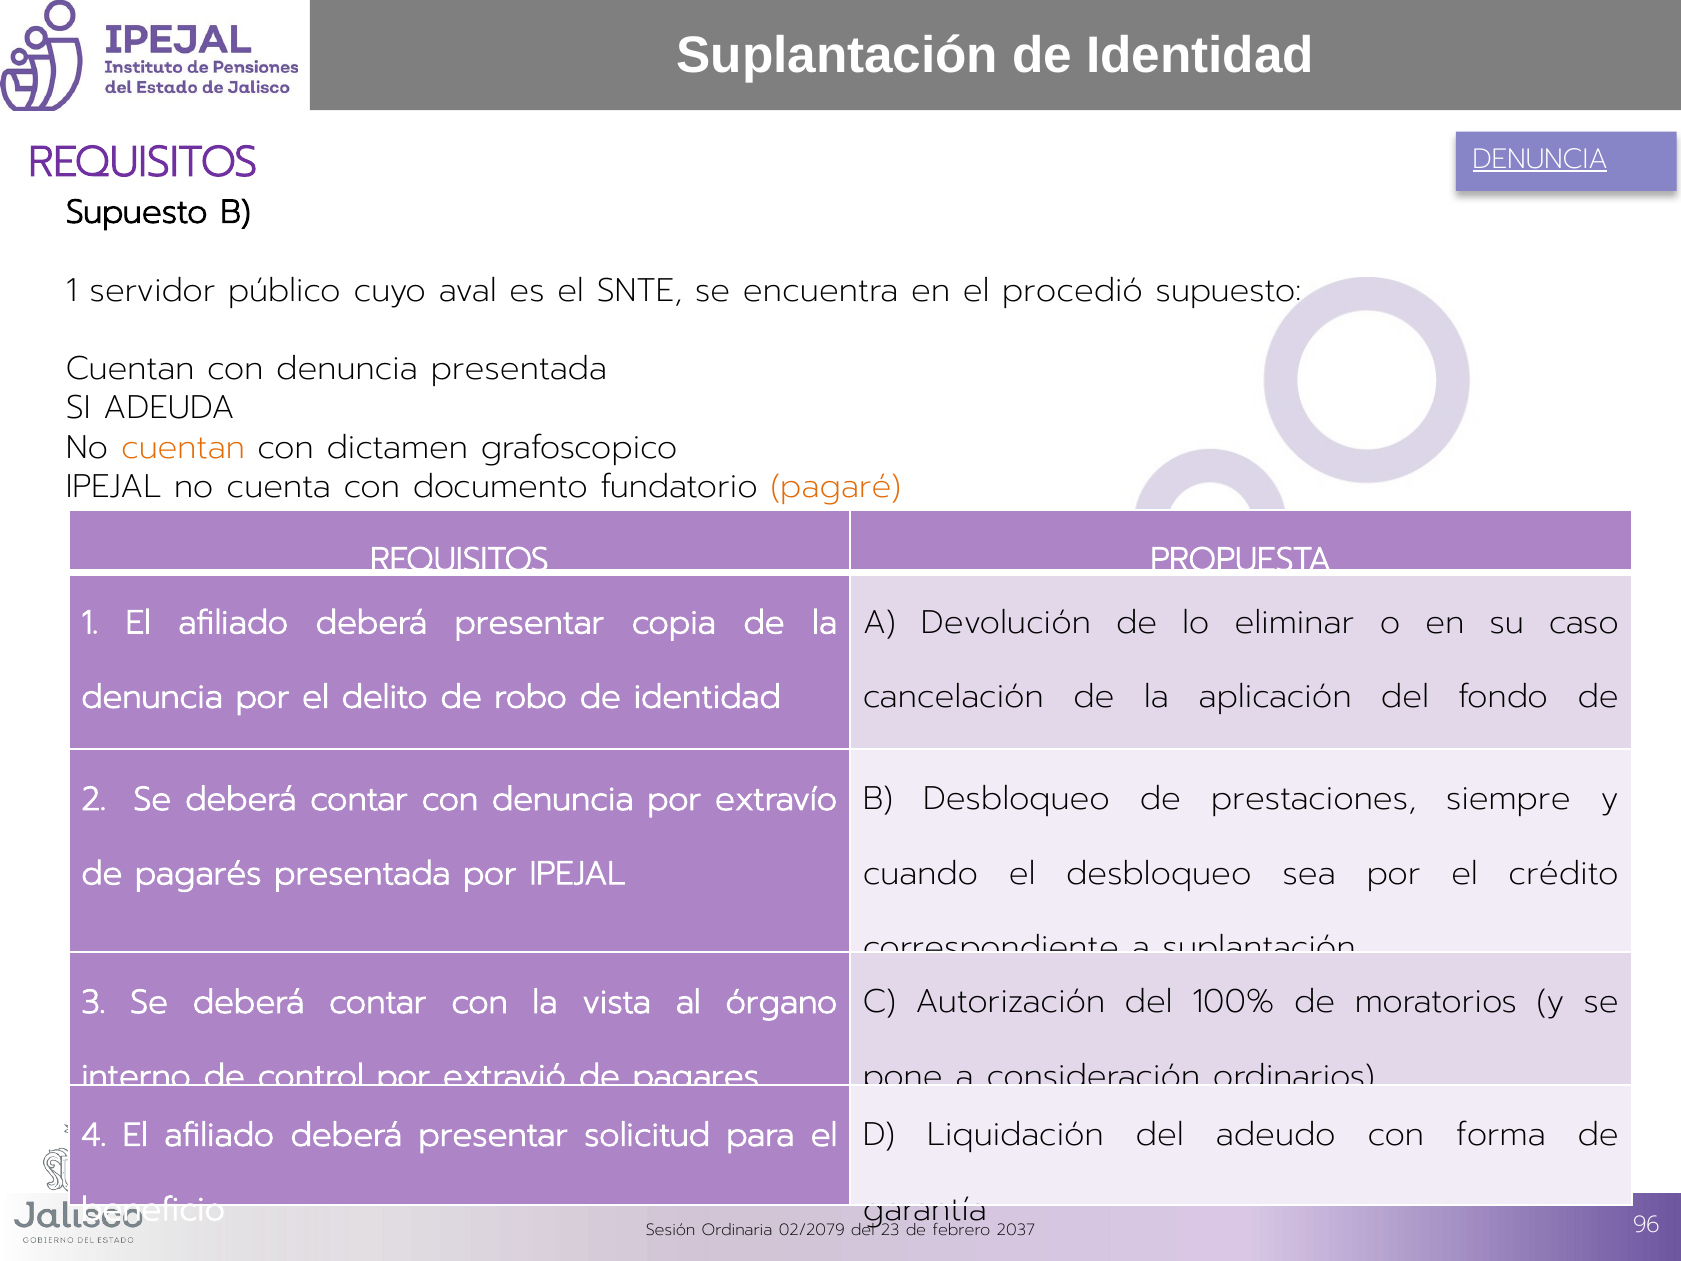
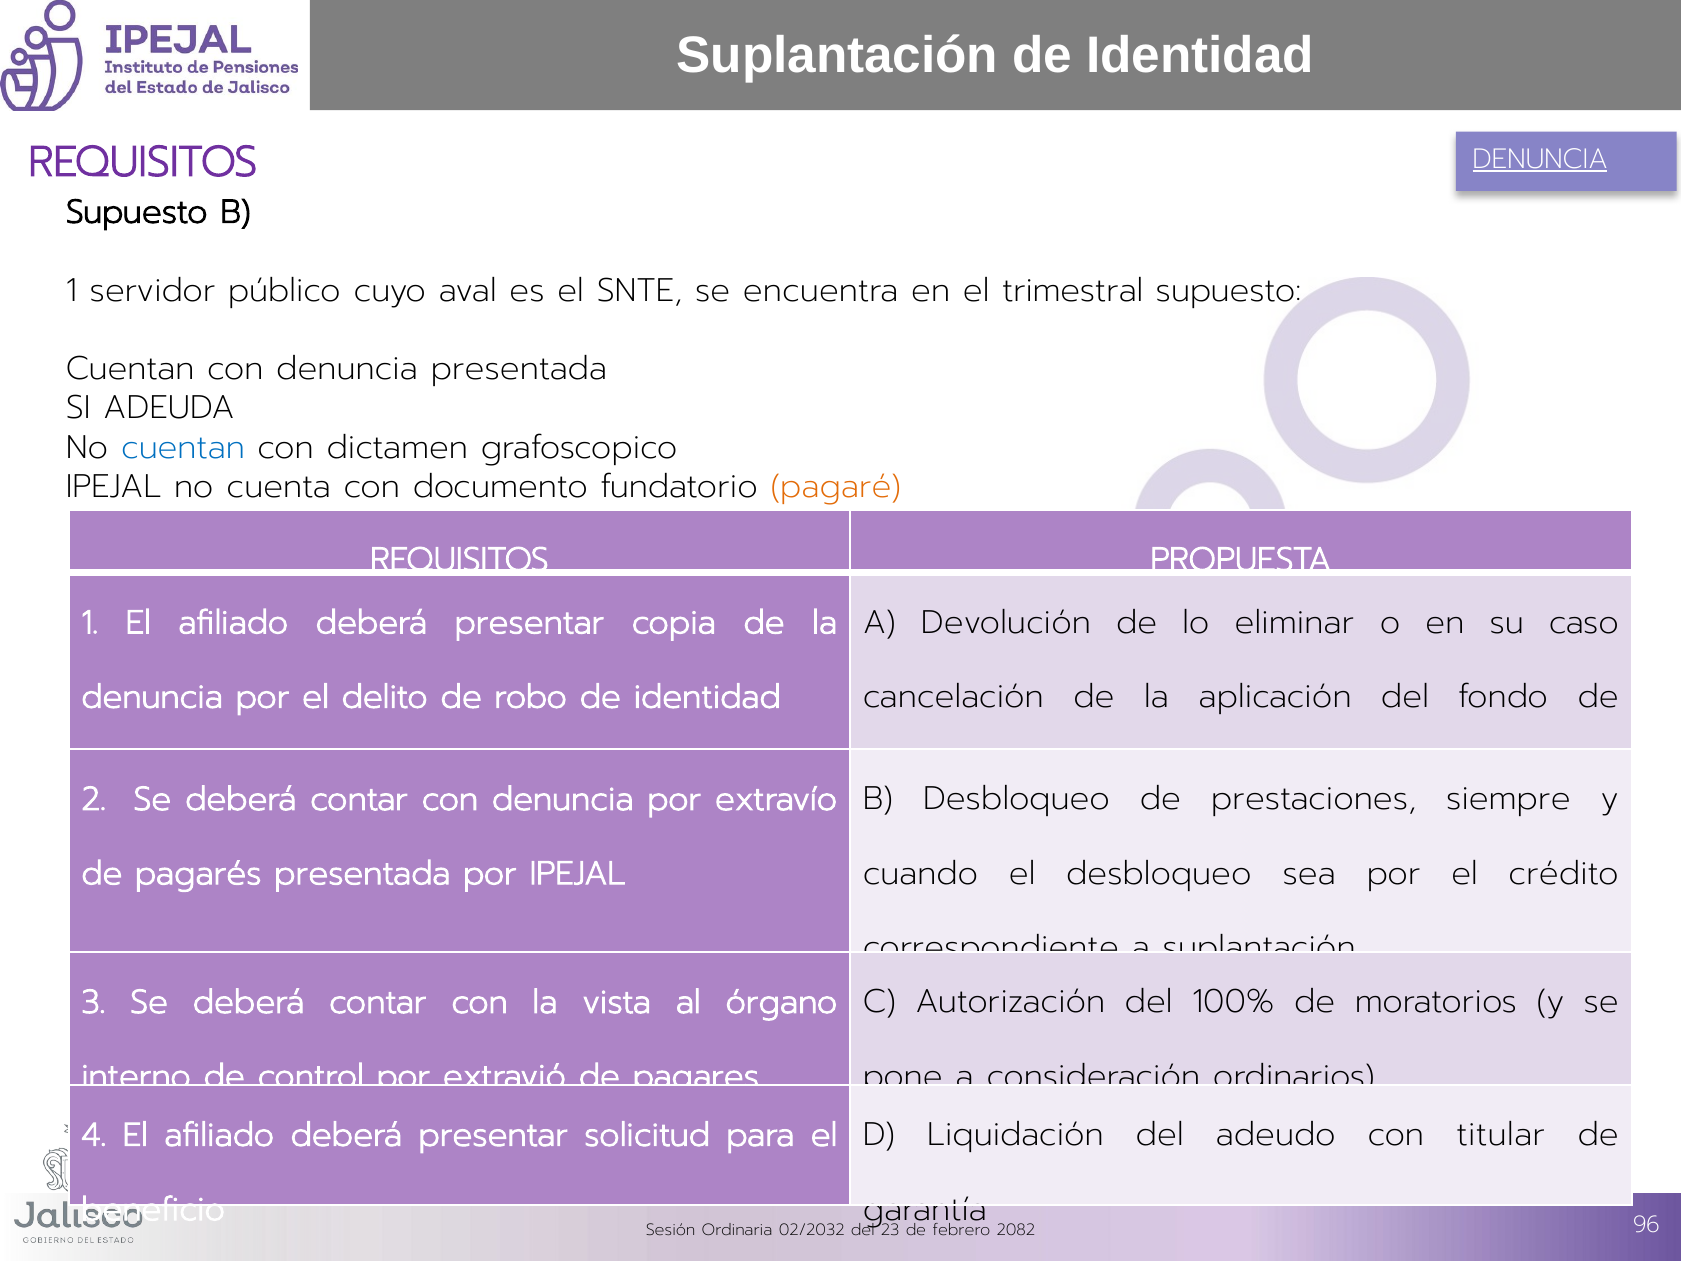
procedió: procedió -> trimestral (1073, 290)
cuentan colour: orange -> blue (183, 447)
forma: forma -> titular (1501, 1135)
02/2079: 02/2079 -> 02/2032 (812, 1230)
2037: 2037 -> 2082 (1016, 1230)
